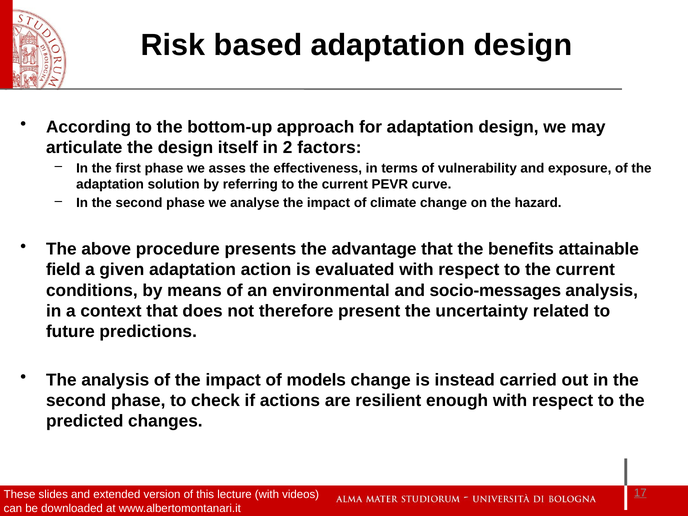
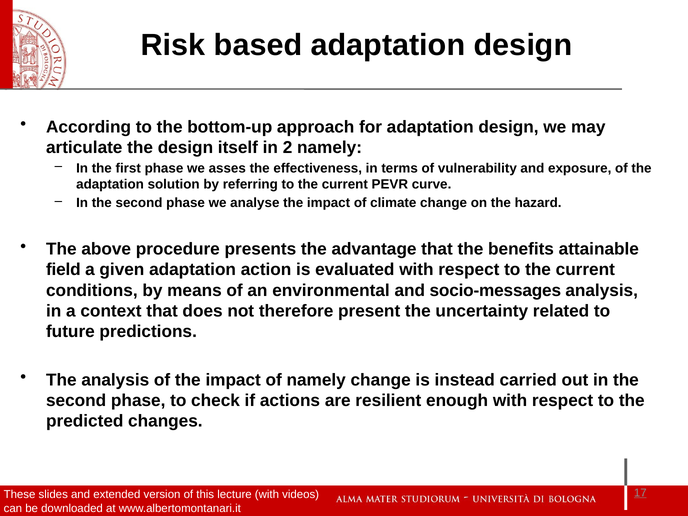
2 factors: factors -> namely (330, 147)
of models: models -> namely (316, 380)
